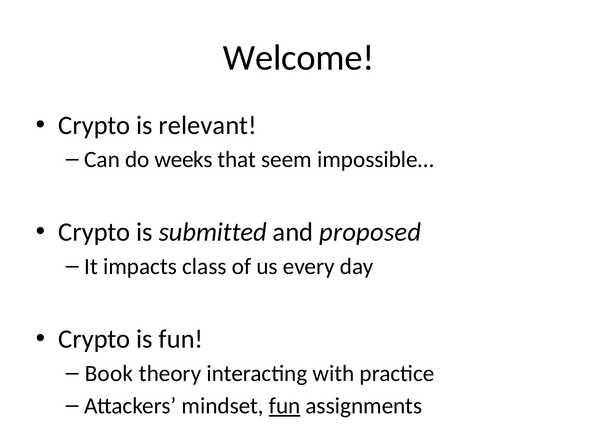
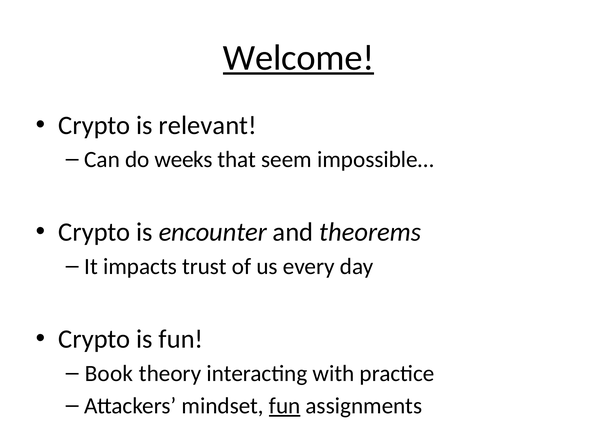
Welcome underline: none -> present (299, 58)
submitted: submitted -> encounter (213, 232)
proposed: proposed -> theorems (370, 232)
class: class -> trust (204, 266)
